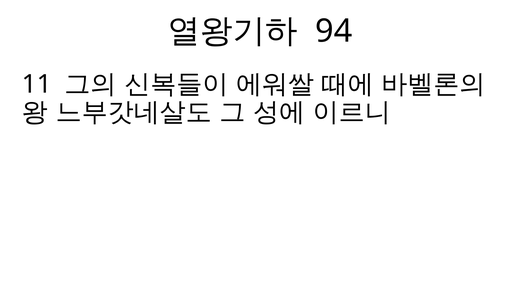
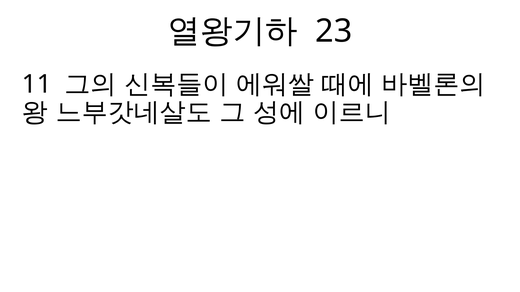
94: 94 -> 23 (334, 31)
